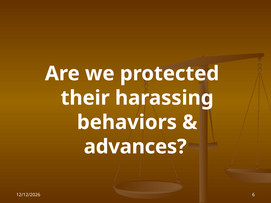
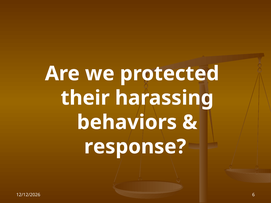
advances: advances -> response (135, 147)
